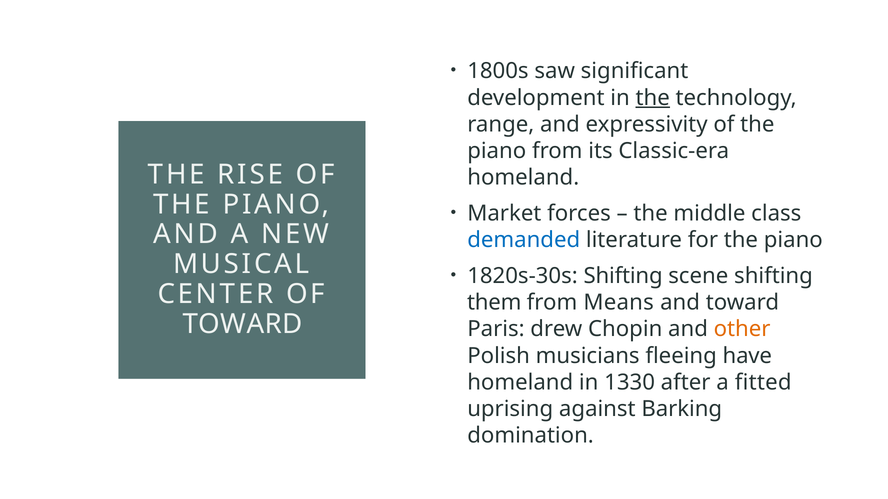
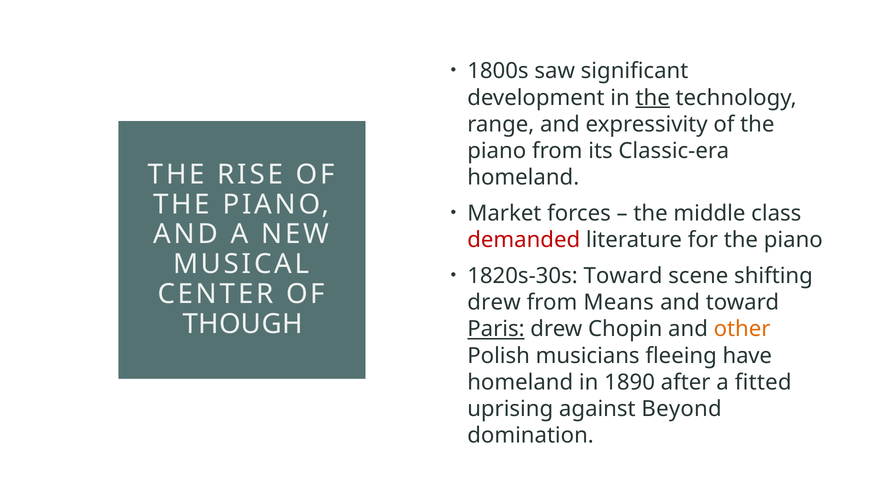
demanded colour: blue -> red (524, 240)
1820s-30s Shifting: Shifting -> Toward (623, 276)
them: them -> drew (494, 303)
TOWARD: TOWARD -> THOUGH (243, 324)
Paris underline: none -> present (496, 329)
1330: 1330 -> 1890 (630, 383)
Barking: Barking -> Beyond (682, 409)
